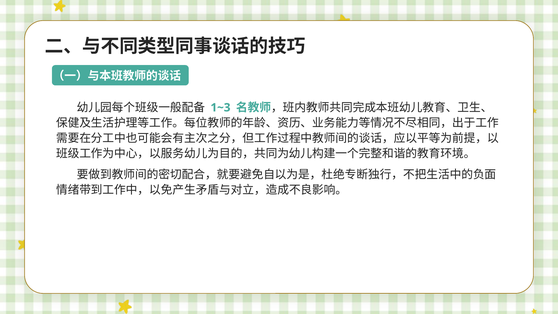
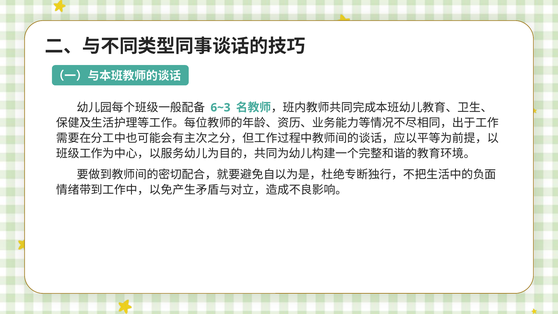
1~3: 1~3 -> 6~3 (220, 108)
